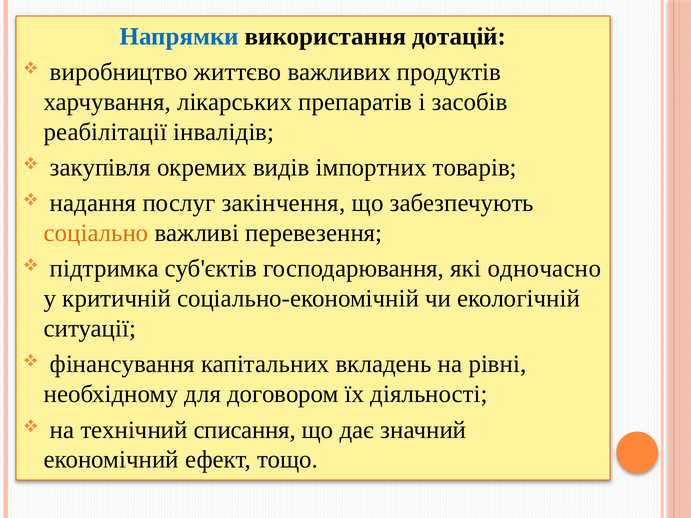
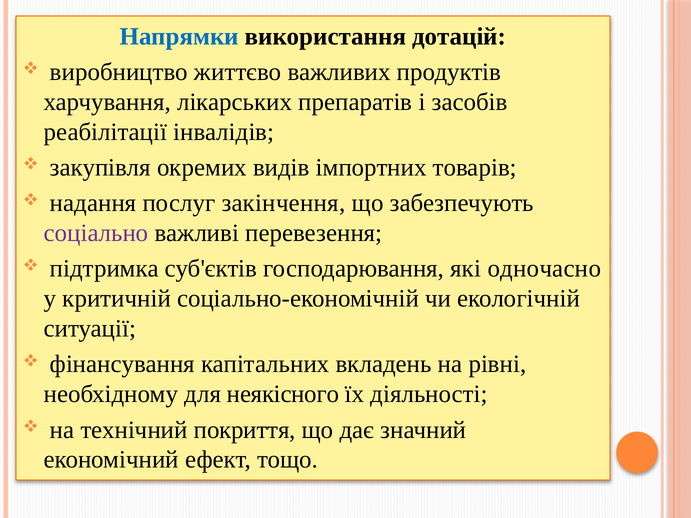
соціально colour: orange -> purple (96, 233)
договором: договором -> неякісного (283, 394)
списання: списання -> покриття (245, 430)
